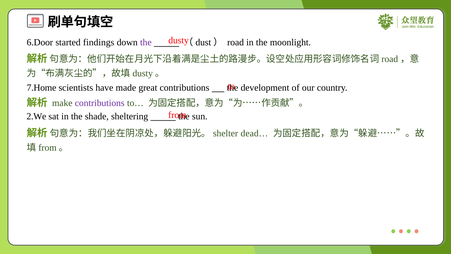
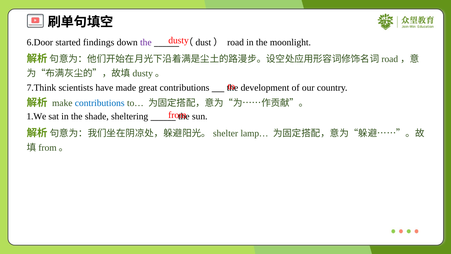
7.Home: 7.Home -> 7.Think (41, 88)
contributions colour: purple -> blue (100, 103)
2.We: 2.We -> 1.We (36, 116)
dead…: dead… -> lamp… (254, 133)
